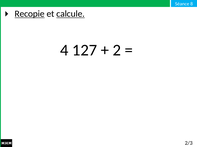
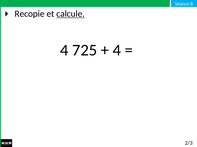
Recopie underline: present -> none (30, 14)
127: 127 -> 725 (85, 50)
2: 2 -> 4 (117, 50)
